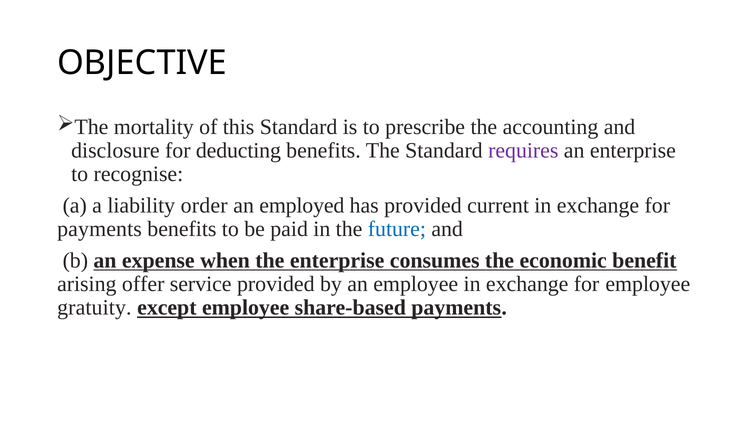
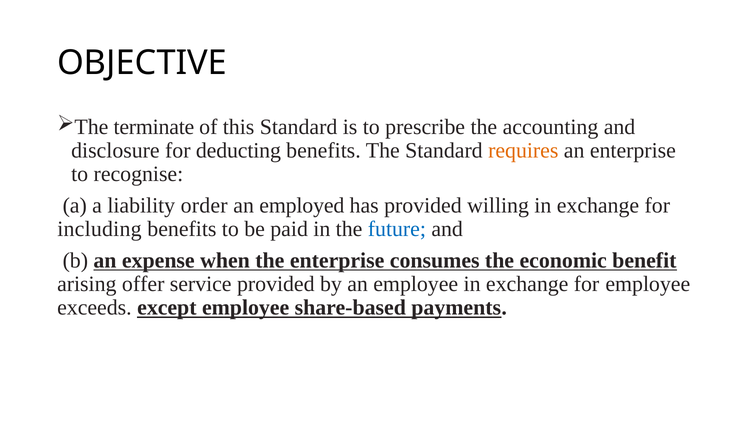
mortality: mortality -> terminate (154, 127)
requires colour: purple -> orange (523, 150)
current: current -> willing (498, 205)
payments: payments -> including (99, 229)
gratuity: gratuity -> exceeds (94, 307)
